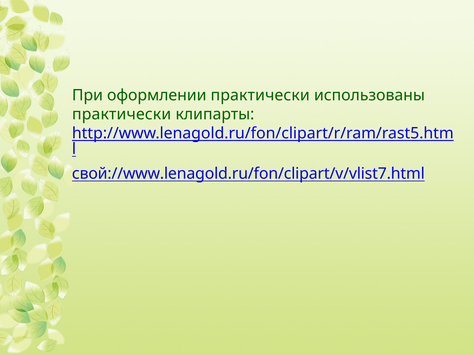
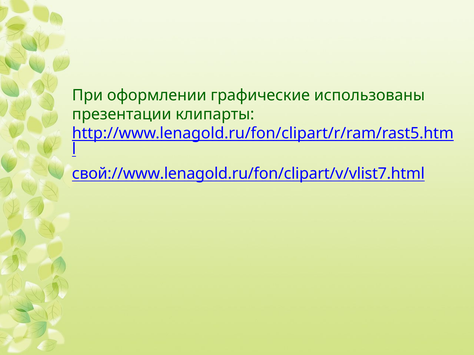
оформлении практически: практически -> графические (260, 96)
практически: практически -> презентации (122, 115)
